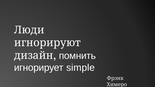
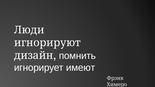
simple: simple -> имеют (81, 68)
